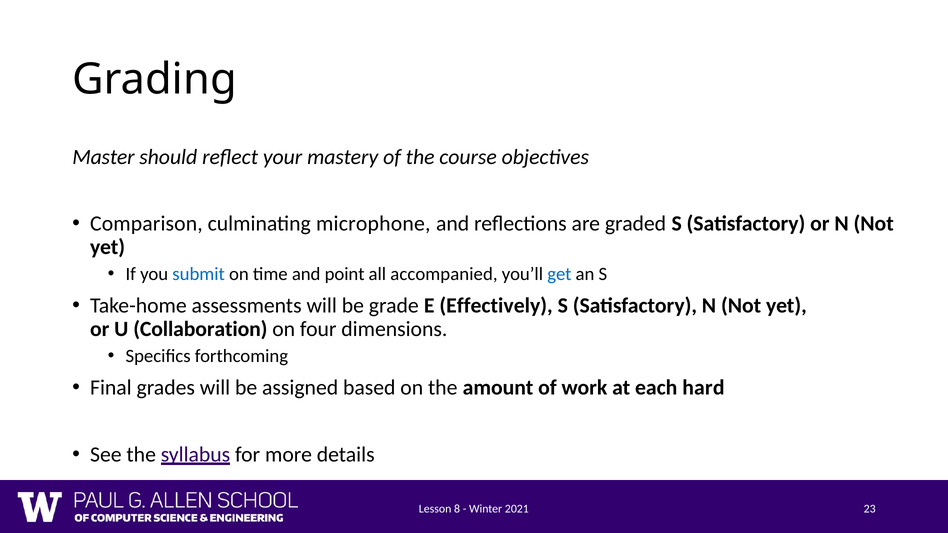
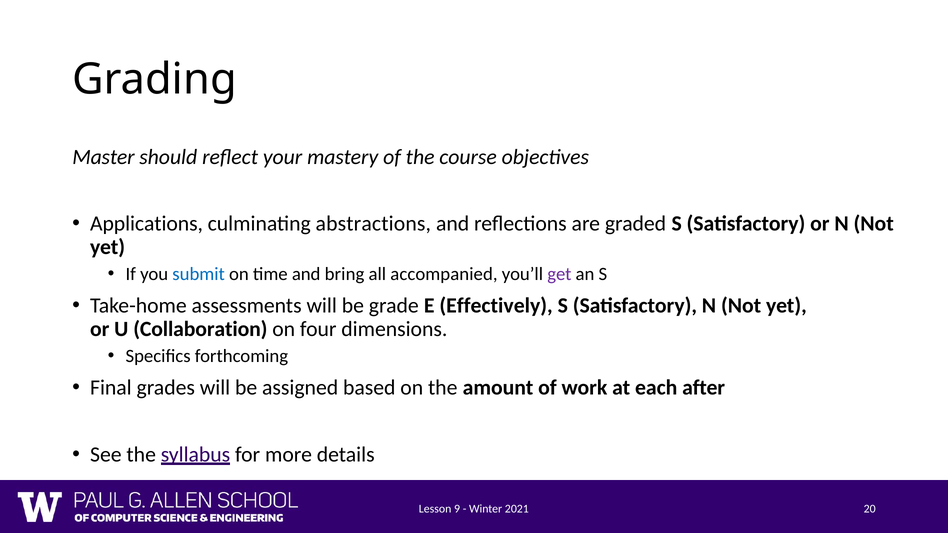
Comparison: Comparison -> Applications (147, 224)
microphone: microphone -> abstractions (373, 224)
point: point -> bring (345, 274)
get colour: blue -> purple (559, 274)
hard: hard -> after (704, 388)
8: 8 -> 9 (457, 509)
23: 23 -> 20 (870, 509)
